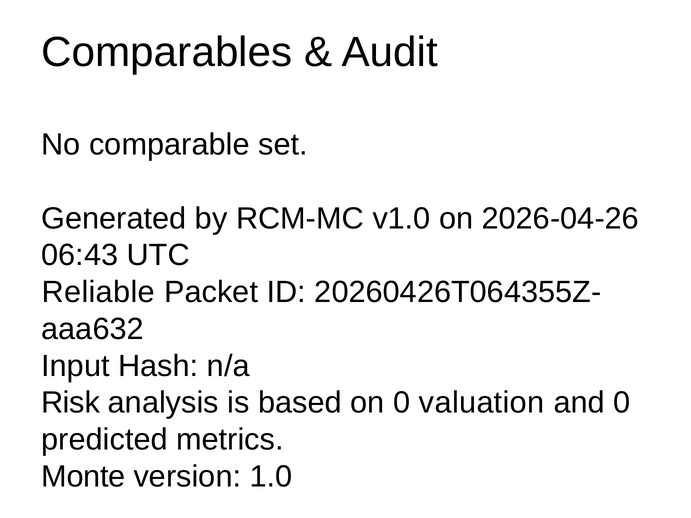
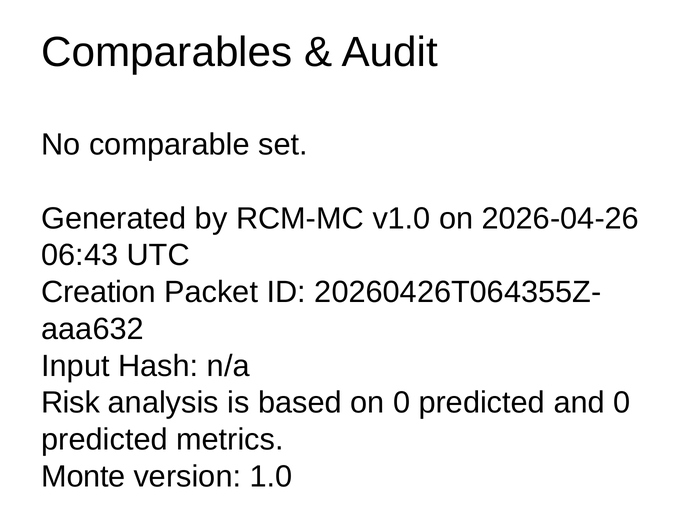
Reliable: Reliable -> Creation (99, 292)
on 0 valuation: valuation -> predicted (482, 403)
